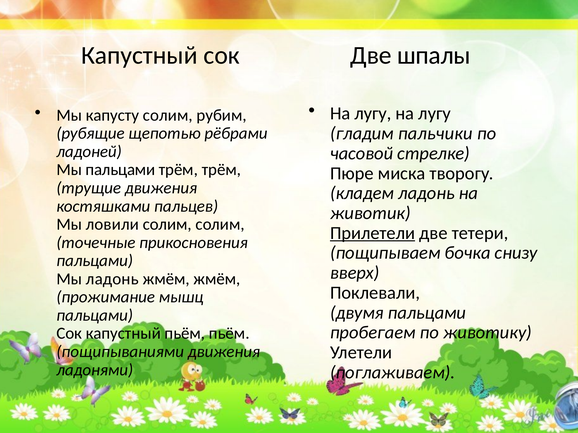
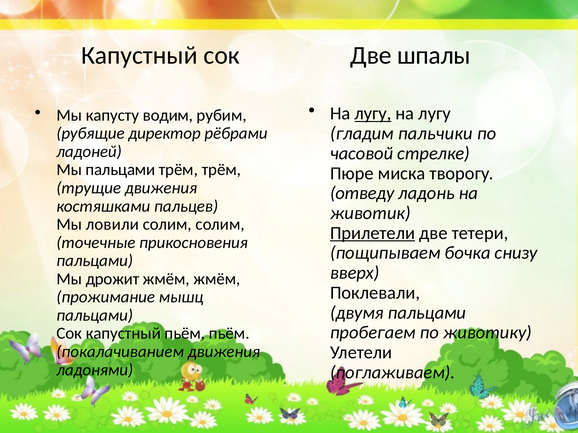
лугу underline: none -> present (373, 114)
капусту солим: солим -> водим (168, 115)
щепотью: щепотью -> директор (165, 134)
кладем: кладем -> отведу (362, 193)
Мы ладонь: ладонь -> дрожит (112, 279)
пощипываниями: пощипываниями -> покалачиванием (120, 352)
